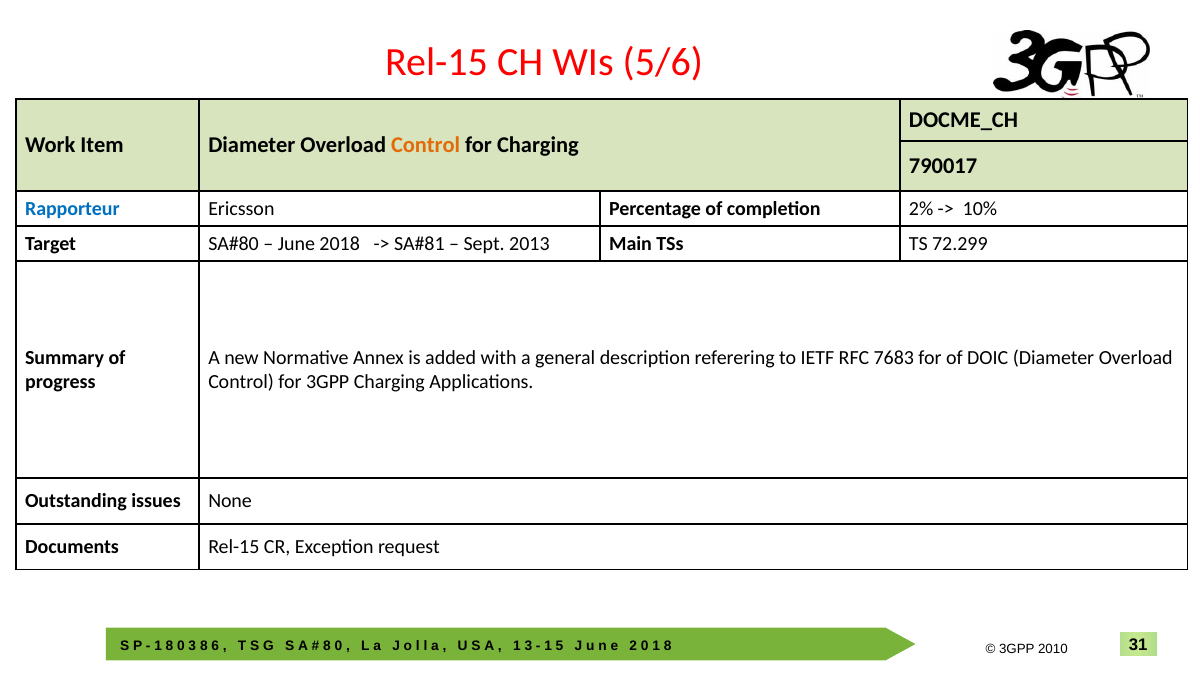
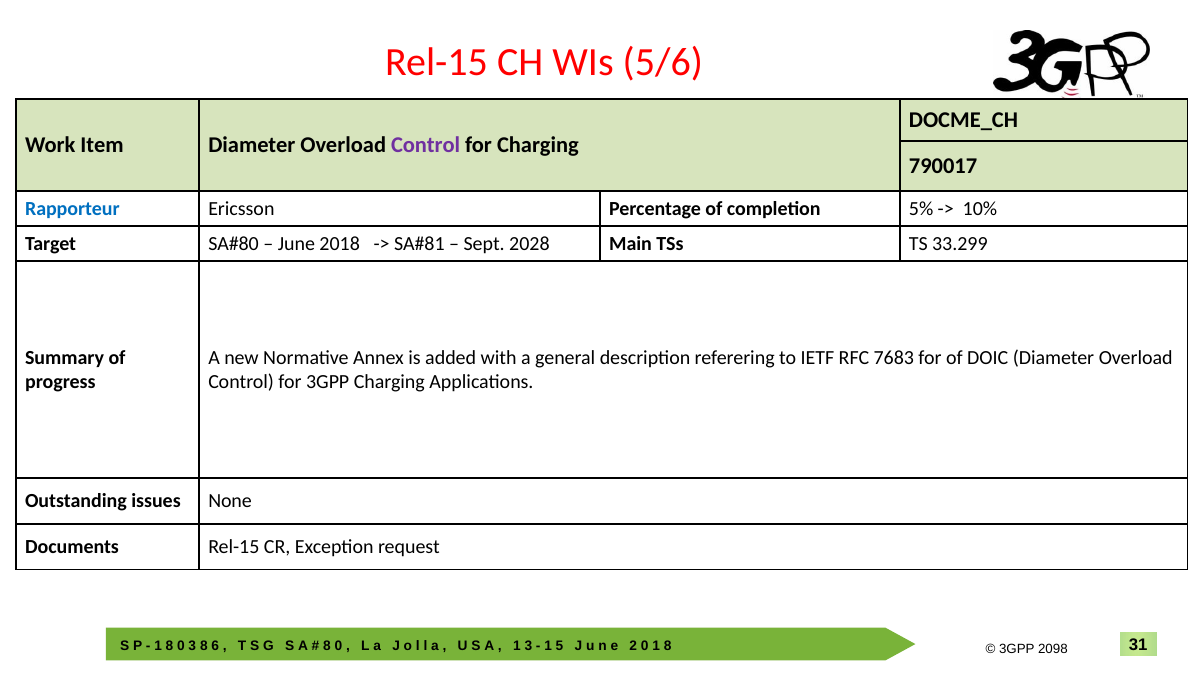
Control colour: orange -> purple (426, 145)
2%: 2% -> 5% (921, 209)
2013: 2013 -> 2028 (529, 244)
72.299: 72.299 -> 33.299 (960, 244)
2010: 2010 -> 2098 (1053, 649)
